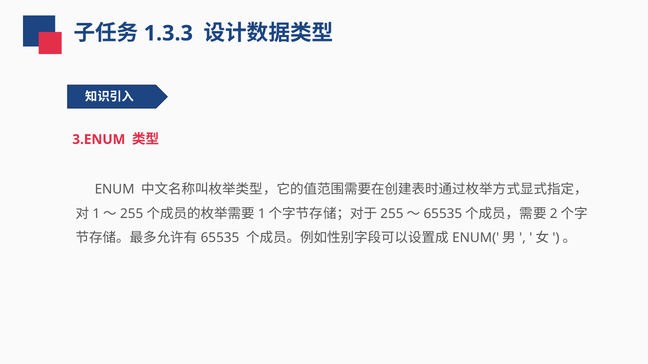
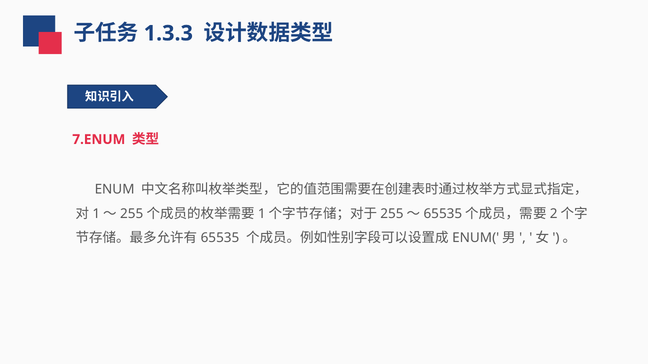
3.ENUM: 3.ENUM -> 7.ENUM (99, 140)
